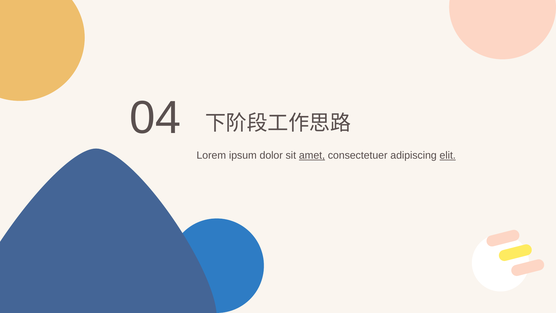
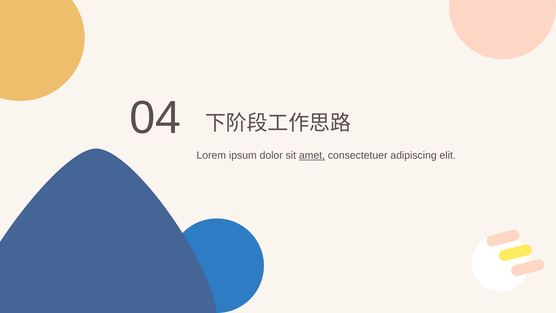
elit underline: present -> none (448, 155)
